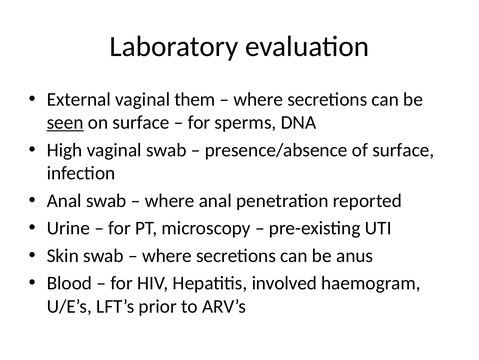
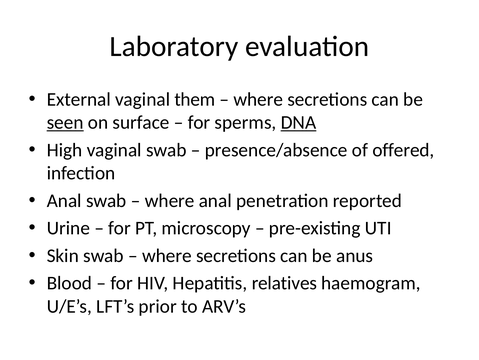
DNA underline: none -> present (298, 122)
of surface: surface -> offered (403, 150)
involved: involved -> relatives (284, 283)
